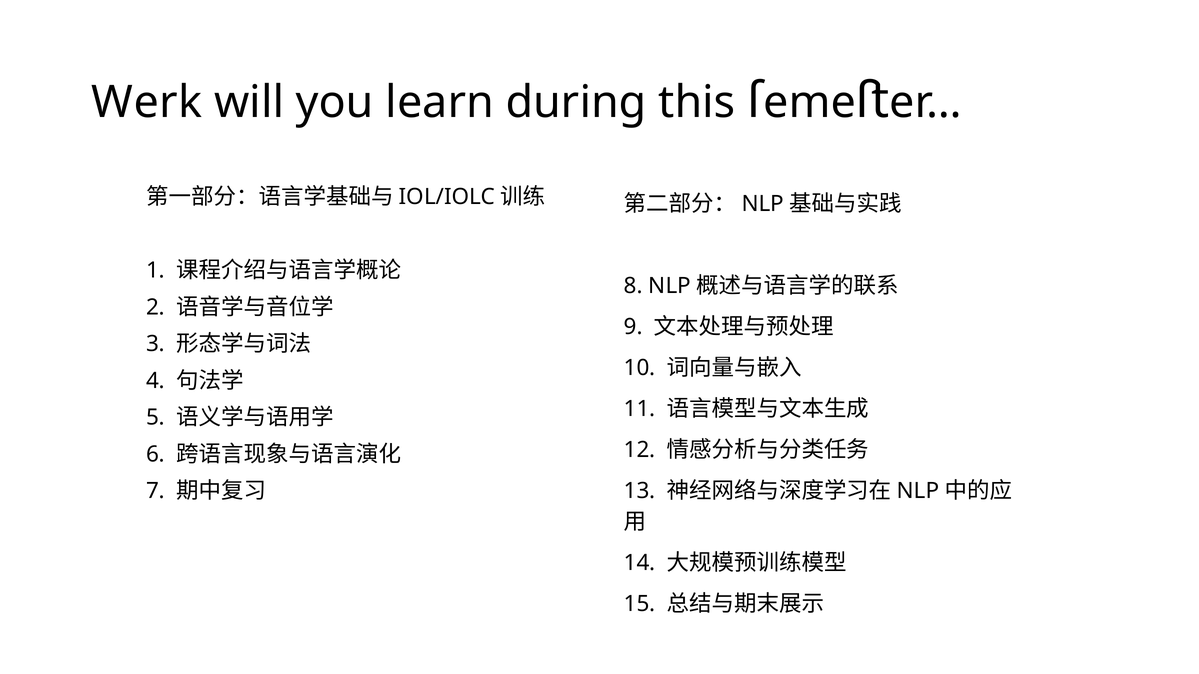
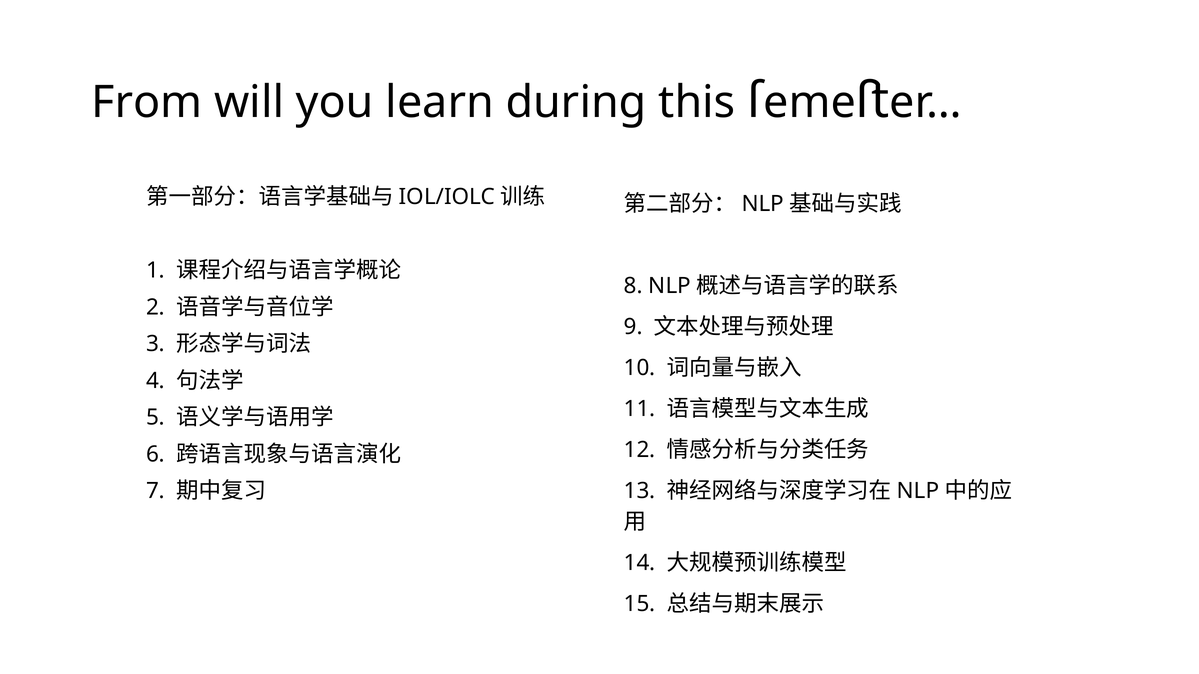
Werk: Werk -> From (147, 102)
